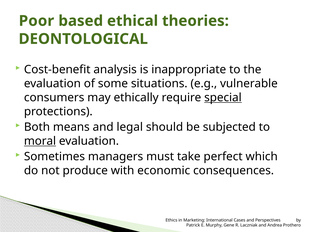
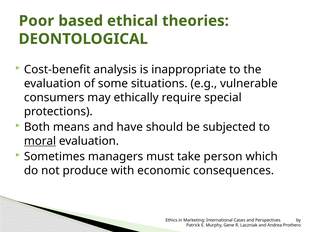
special underline: present -> none (223, 98)
legal: legal -> have (130, 127)
perfect: perfect -> person (223, 157)
